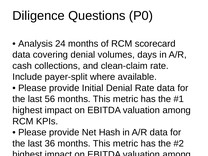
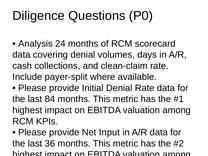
56: 56 -> 84 (50, 99)
Hash: Hash -> Input (109, 132)
